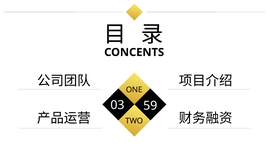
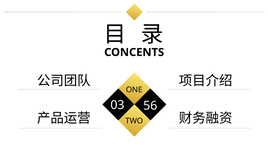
59: 59 -> 56 (150, 106)
